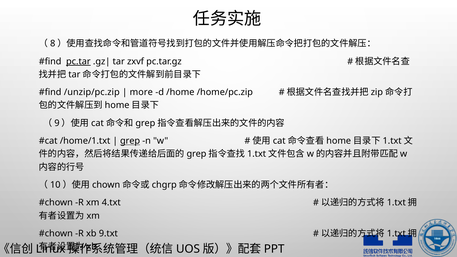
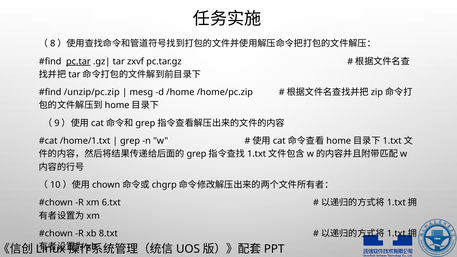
more: more -> mesg (141, 92)
grep underline: present -> none (130, 141)
4.txt: 4.txt -> 6.txt (111, 203)
9.txt: 9.txt -> 8.txt (108, 234)
